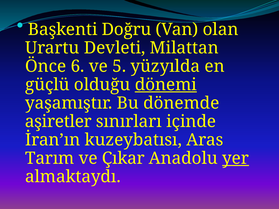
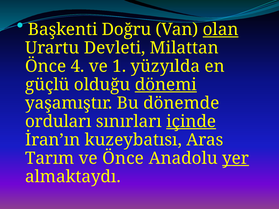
olan underline: none -> present (221, 30)
6: 6 -> 4 (78, 66)
5: 5 -> 1 (119, 66)
aşiretler: aşiretler -> orduları (58, 122)
içinde underline: none -> present (191, 122)
ve Çıkar: Çıkar -> Önce (123, 158)
